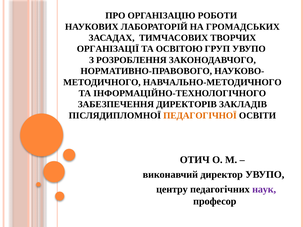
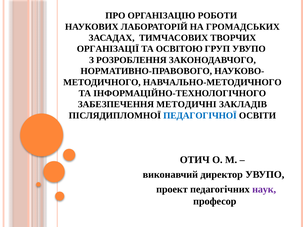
ДИРЕКТОРІВ: ДИРЕКТОРІВ -> МЕТОДИЧНІ (186, 105)
ПЕДАГОГІЧНОЇ colour: orange -> blue (200, 116)
центру: центру -> проект (172, 189)
